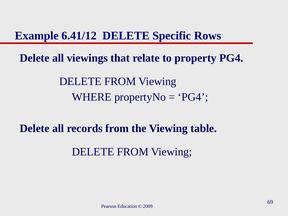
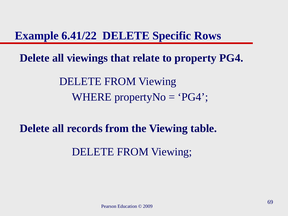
6.41/12: 6.41/12 -> 6.41/22 (79, 36)
